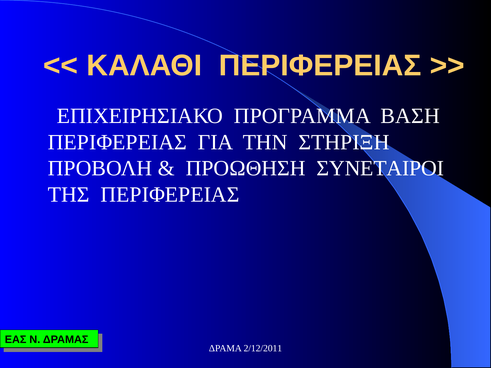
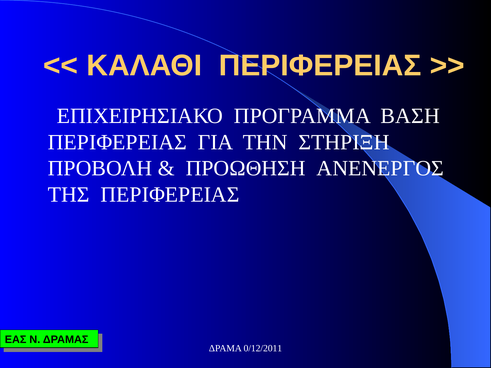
ΣΥΝΕΤΑΙΡΟΙ: ΣΥΝΕΤΑΙΡΟΙ -> ΑΝΕΝΕΡΓΟΣ (380, 169)
2/12/2011: 2/12/2011 -> 0/12/2011 (263, 348)
